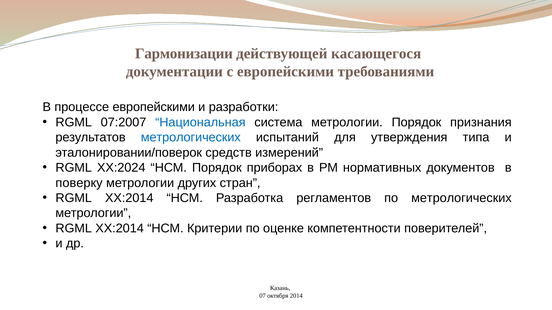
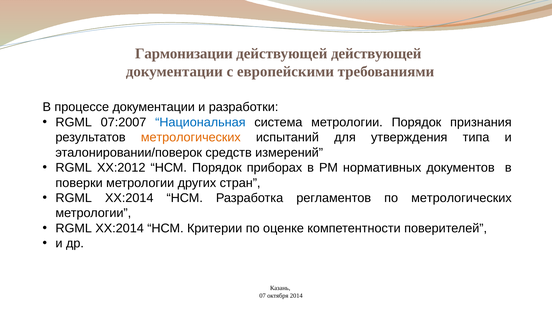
действующей касающегося: касающегося -> действующей (376, 54)
процессе европейскими: европейскими -> документации (154, 107)
метрологических colour: blue -> orange (191, 138)
ХХ:2024: ХХ:2024 -> ХХ:2012 (121, 168)
поверку: поверку -> поверки (79, 183)
